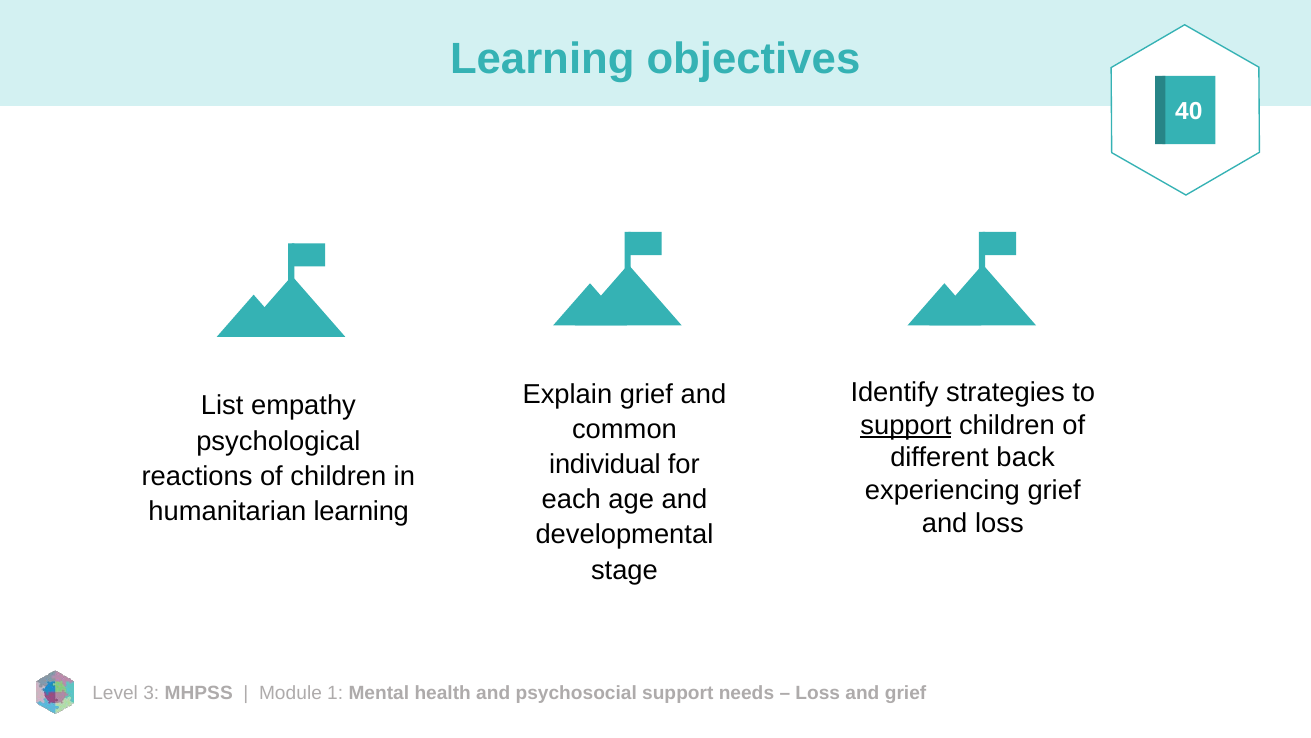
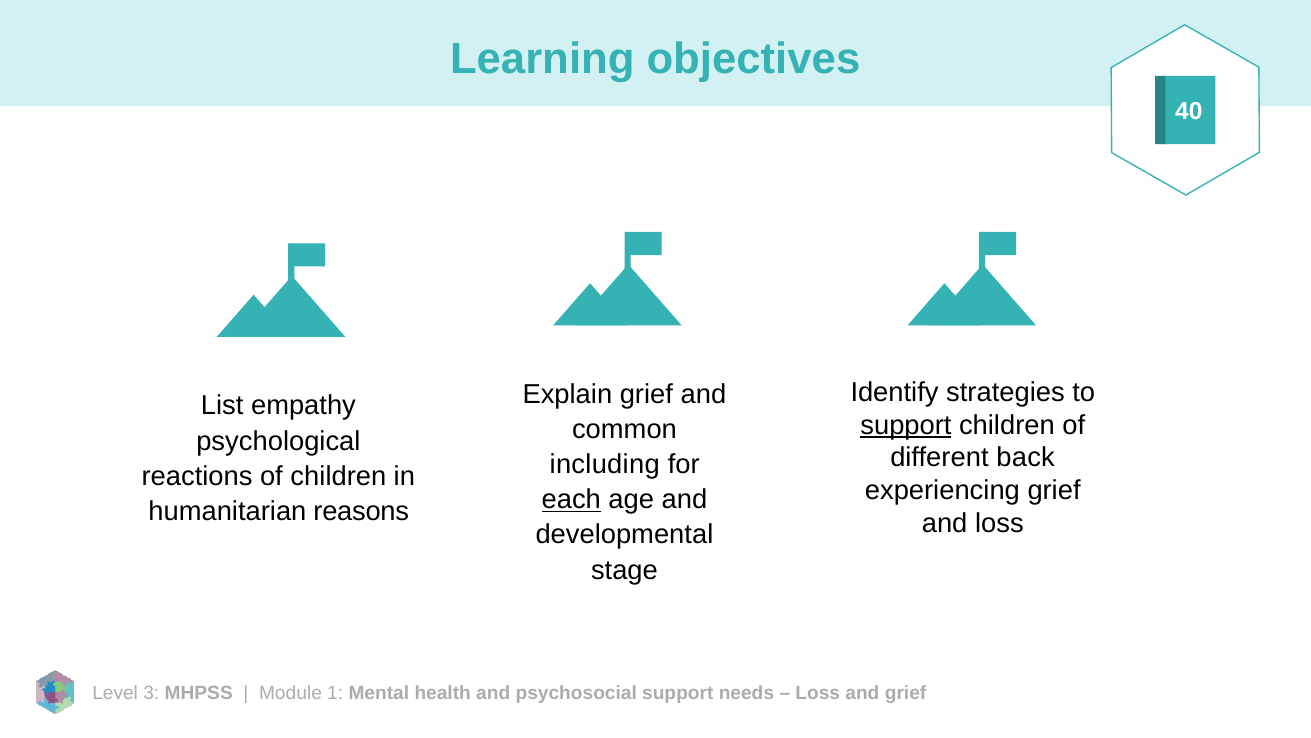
individual: individual -> including (605, 464)
each underline: none -> present (571, 499)
humanitarian learning: learning -> reasons (361, 511)
